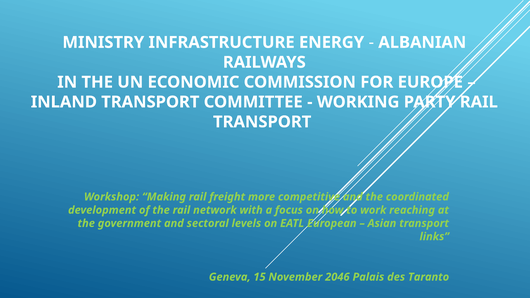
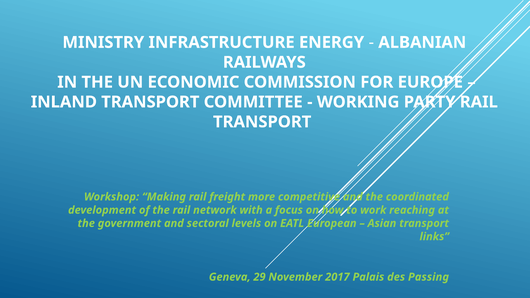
15: 15 -> 29 (260, 277)
2046: 2046 -> 2017 (337, 277)
Taranto: Taranto -> Passing (429, 277)
